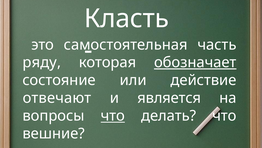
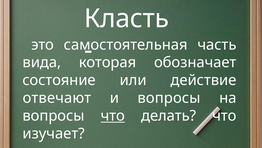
ряду: ряду -> вида (42, 62)
обозначает underline: present -> none (195, 62)
и является: является -> вопросы (169, 98)
вешние: вешние -> изучает (54, 133)
